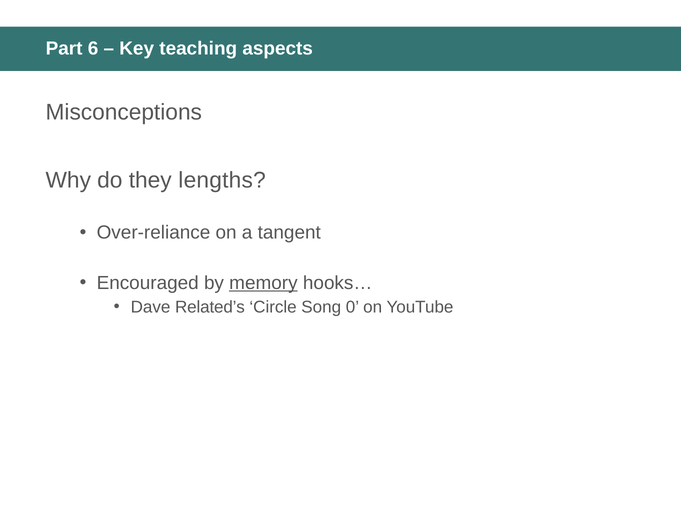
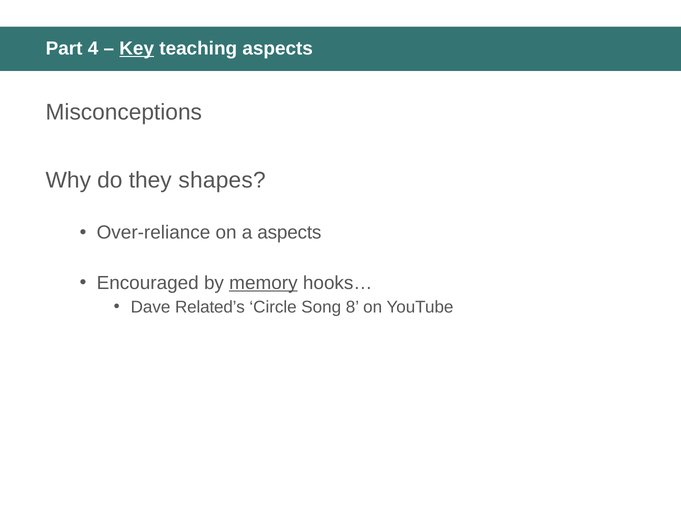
6: 6 -> 4 (93, 49)
Key underline: none -> present (137, 49)
lengths: lengths -> shapes (222, 181)
a tangent: tangent -> aspects (289, 233)
0: 0 -> 8 (352, 307)
